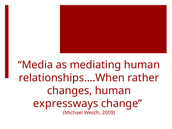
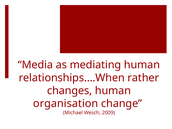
expressways: expressways -> organisation (66, 104)
